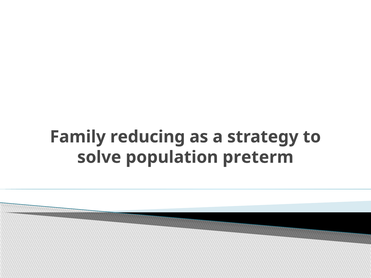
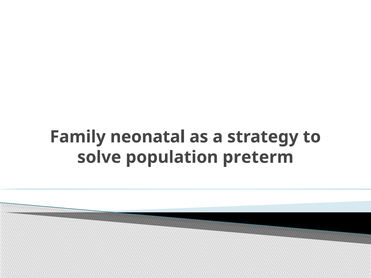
reducing: reducing -> neonatal (148, 137)
